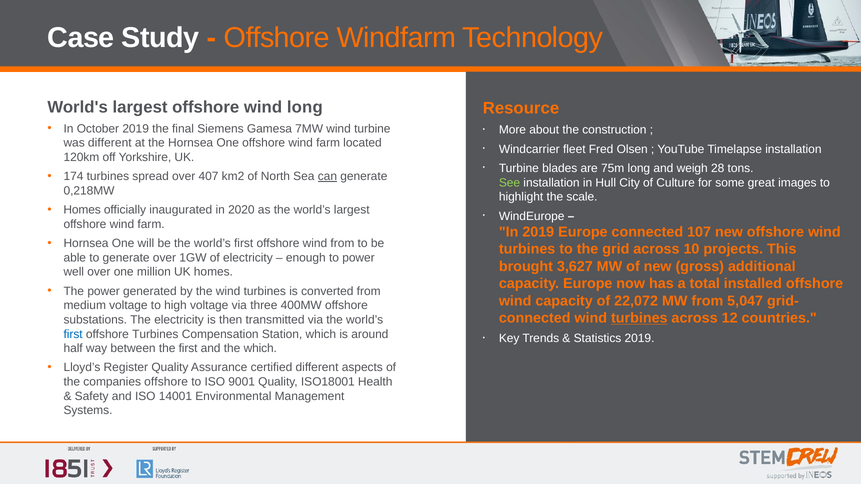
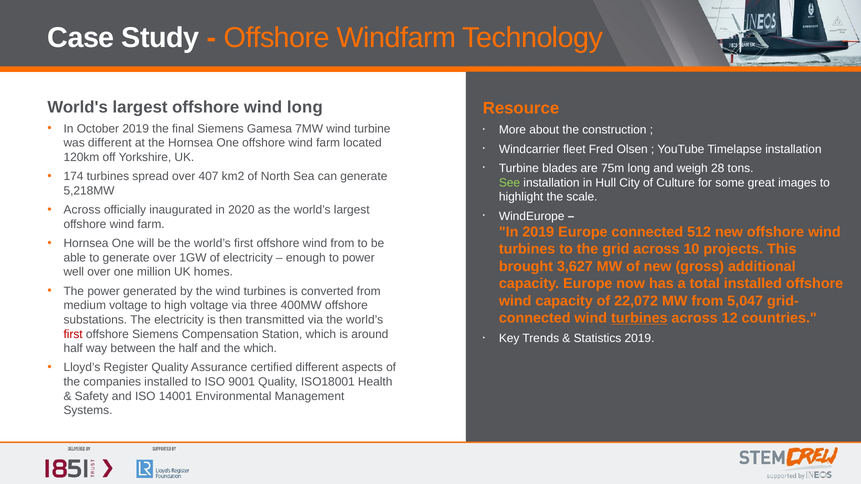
can underline: present -> none (327, 177)
0,218MW: 0,218MW -> 5,218MW (89, 191)
Homes: Homes -> Across (82, 210)
107: 107 -> 512 (699, 232)
first colour: blue -> red (73, 334)
offshore Turbines: Turbines -> Siemens (155, 334)
the first: first -> half (188, 349)
companies offshore: offshore -> installed (166, 382)
